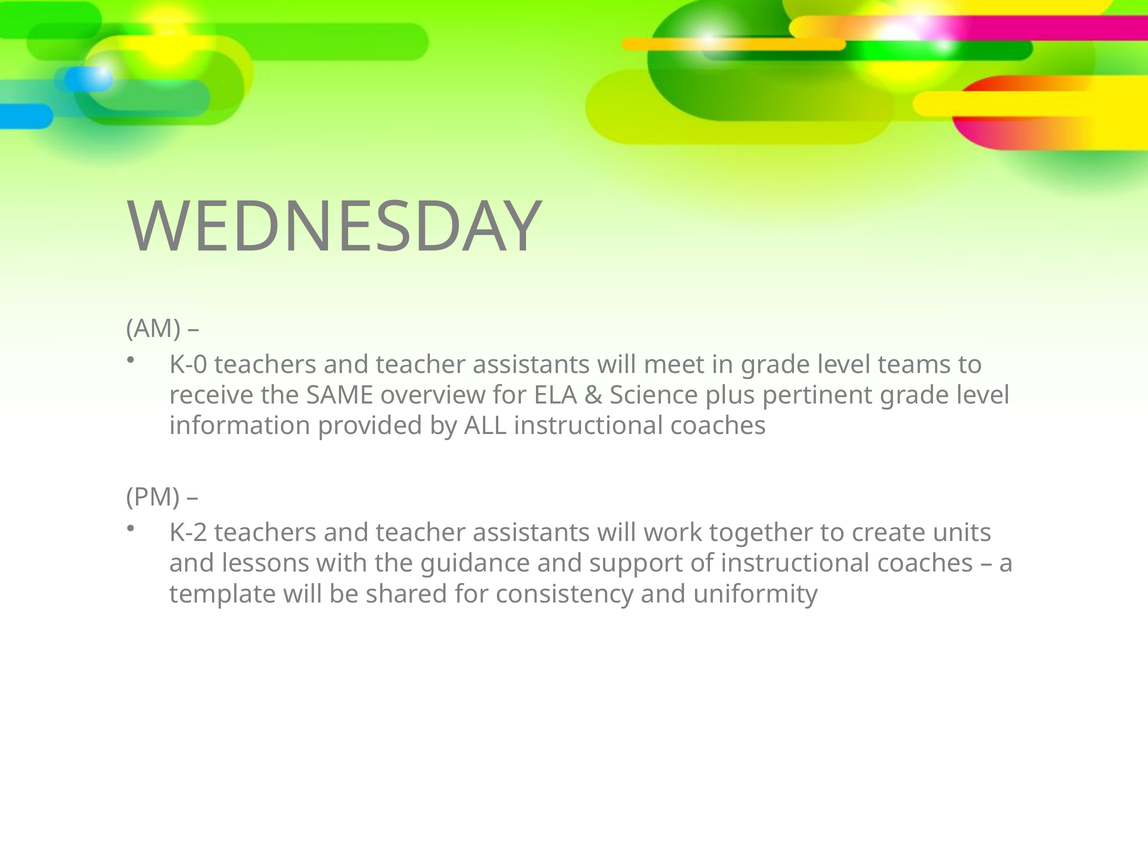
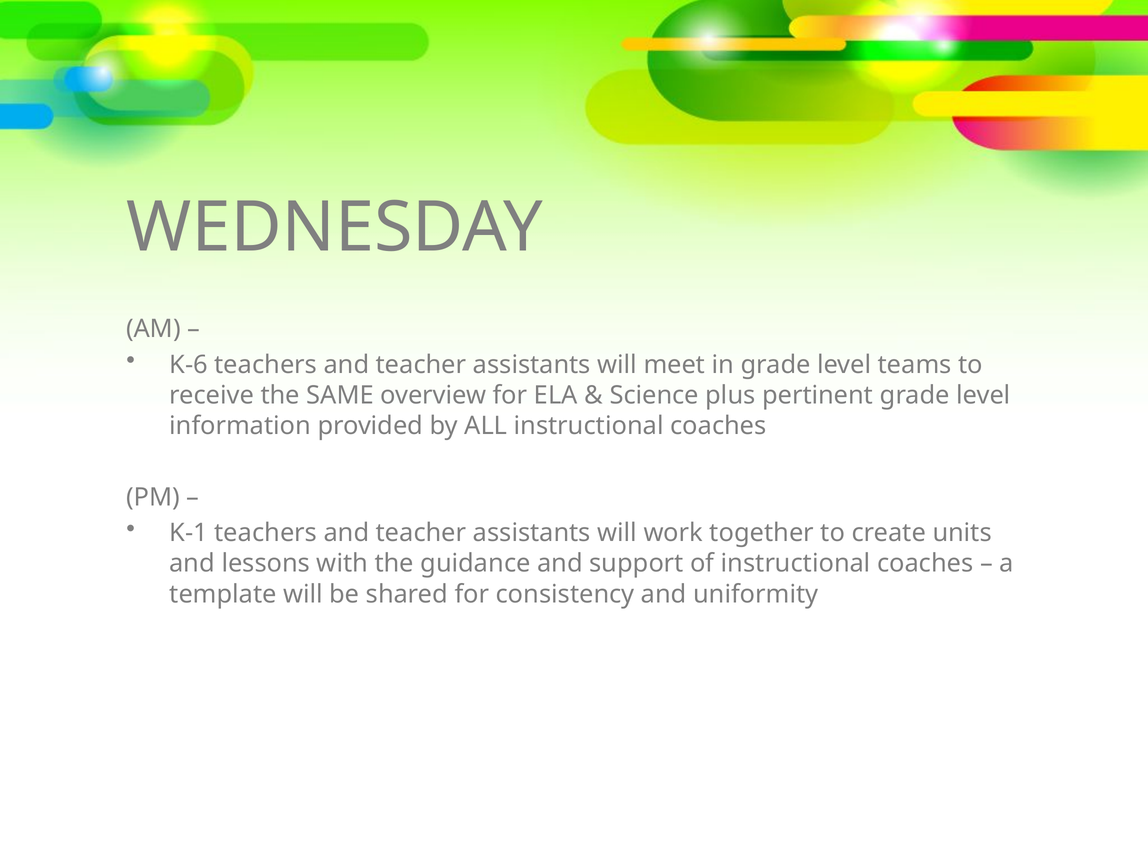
K-0: K-0 -> K-6 (189, 365)
K-2: K-2 -> K-1 (189, 533)
